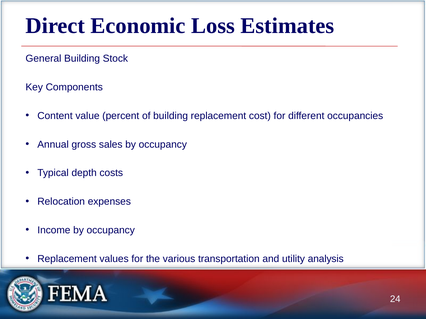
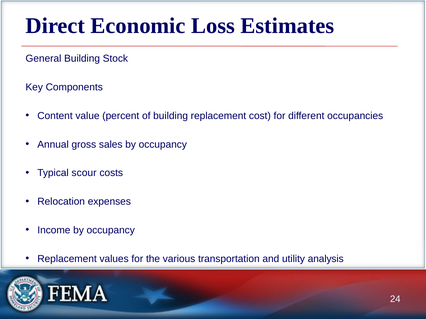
depth: depth -> scour (84, 173)
